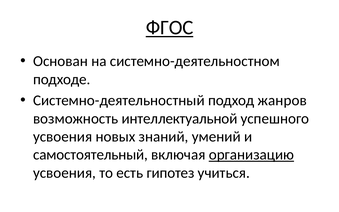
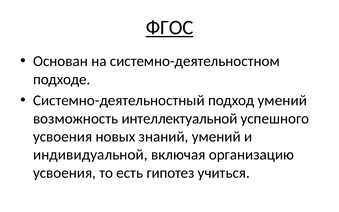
подход жанров: жанров -> умений (282, 100)
самостоятельный: самостоятельный -> индивидуальной (90, 155)
организацию underline: present -> none (251, 155)
